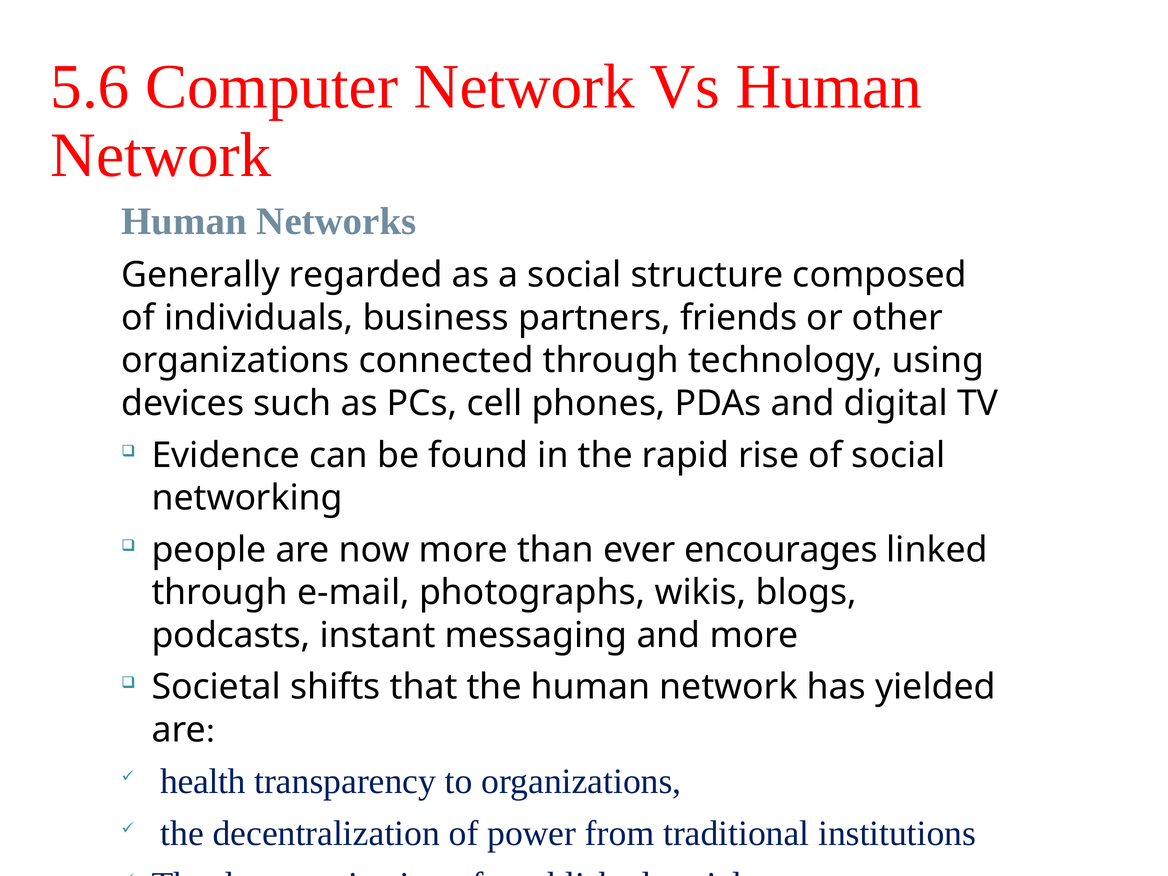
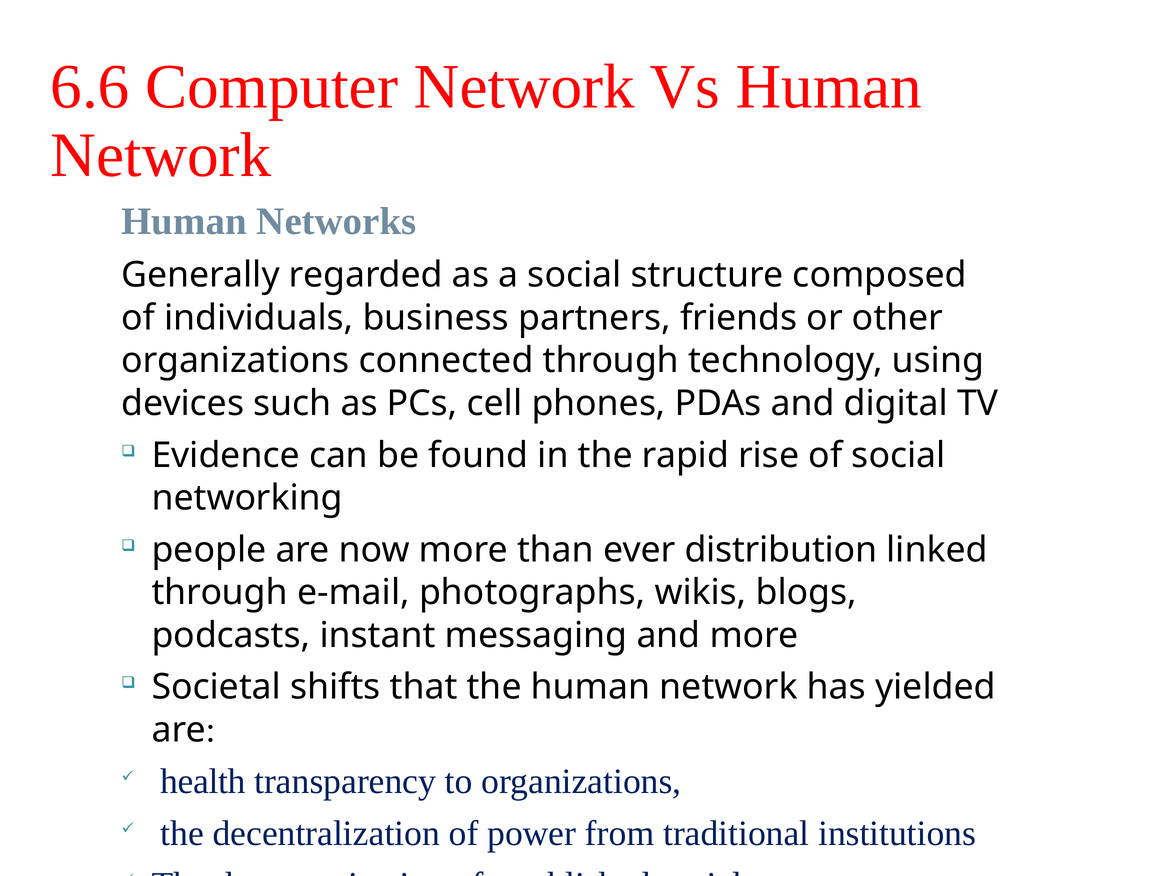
5.6: 5.6 -> 6.6 (90, 87)
encourages: encourages -> distribution (781, 550)
